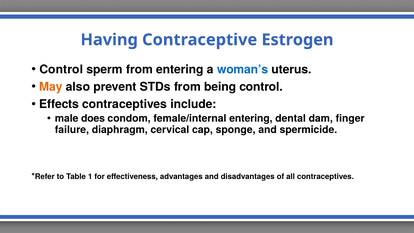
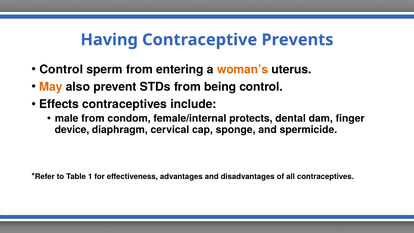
Estrogen: Estrogen -> Prevents (297, 40)
woman’s colour: blue -> orange (243, 69)
male does: does -> from (93, 118)
female/internal entering: entering -> protects (251, 118)
failure: failure -> device (72, 130)
